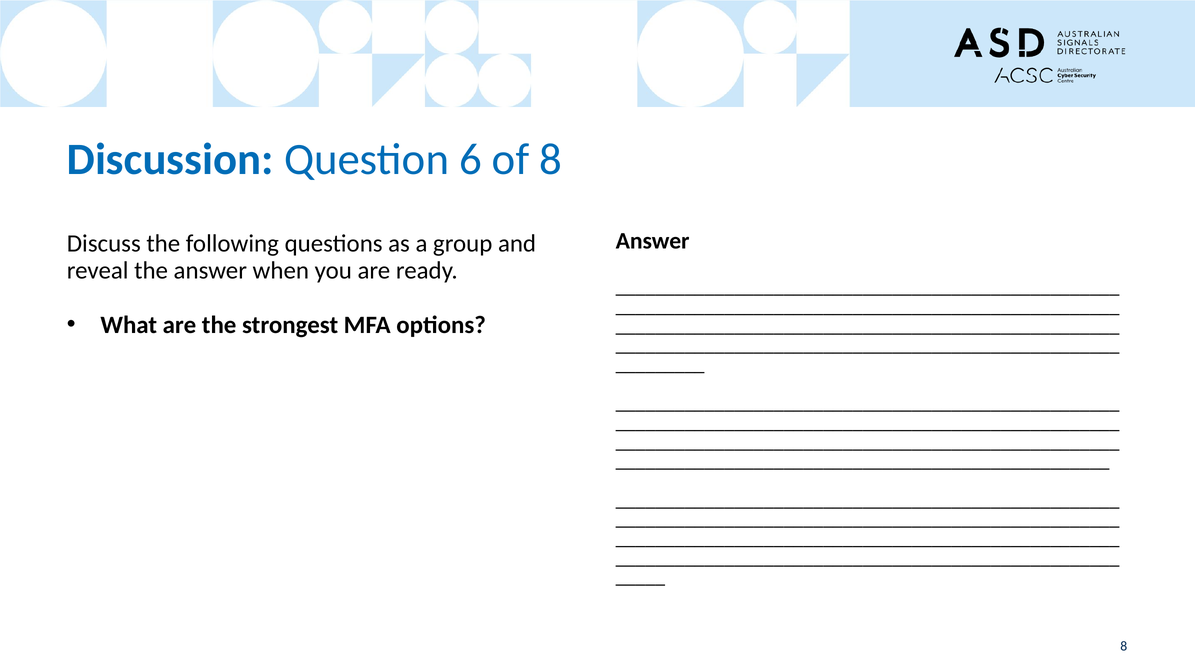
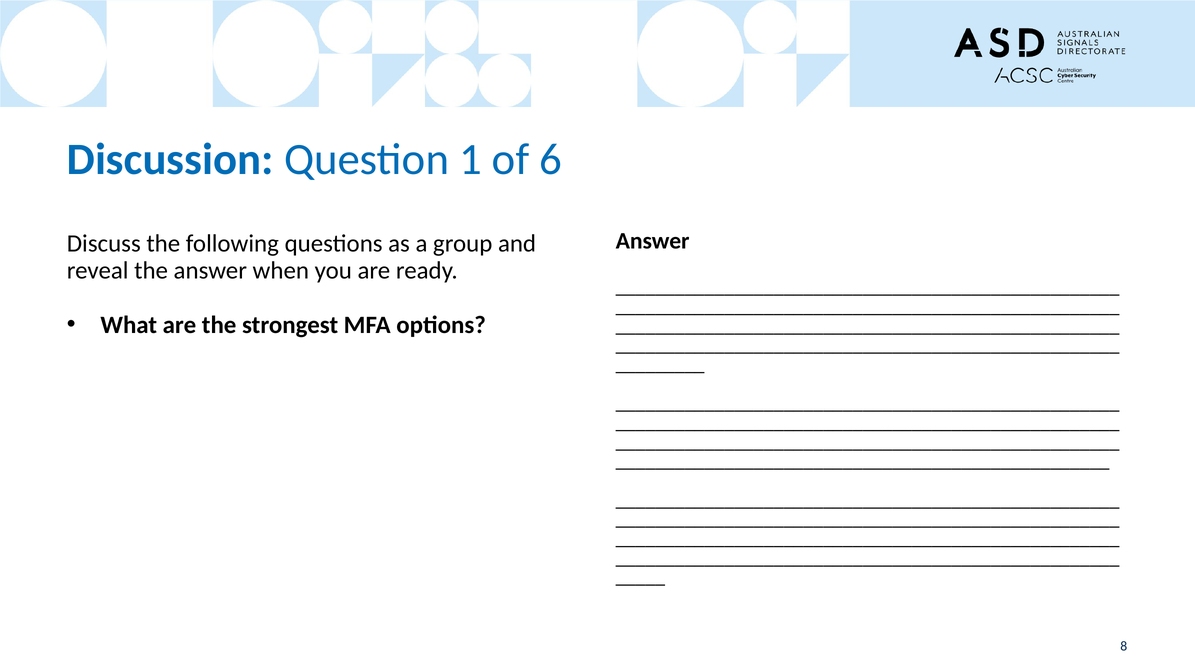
6: 6 -> 1 (471, 159)
of 8: 8 -> 6 (551, 159)
